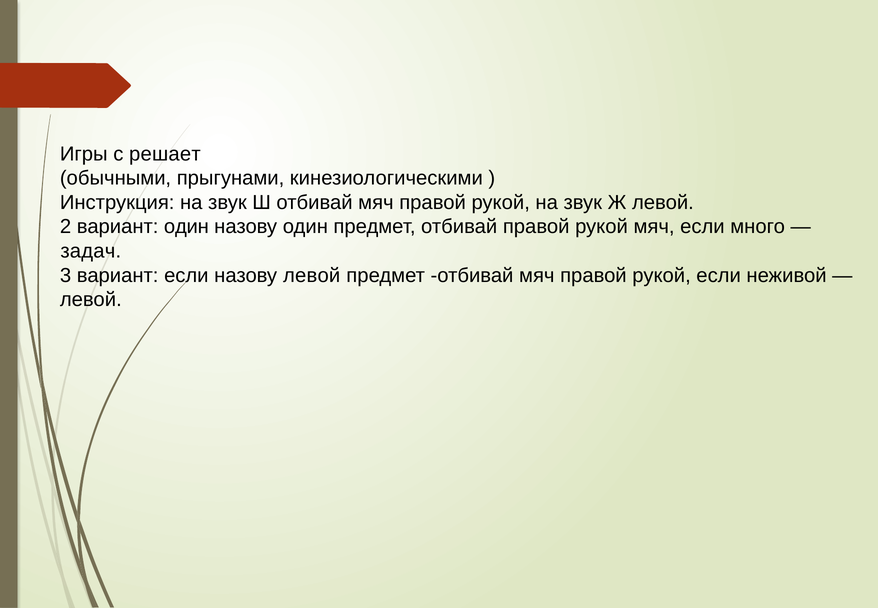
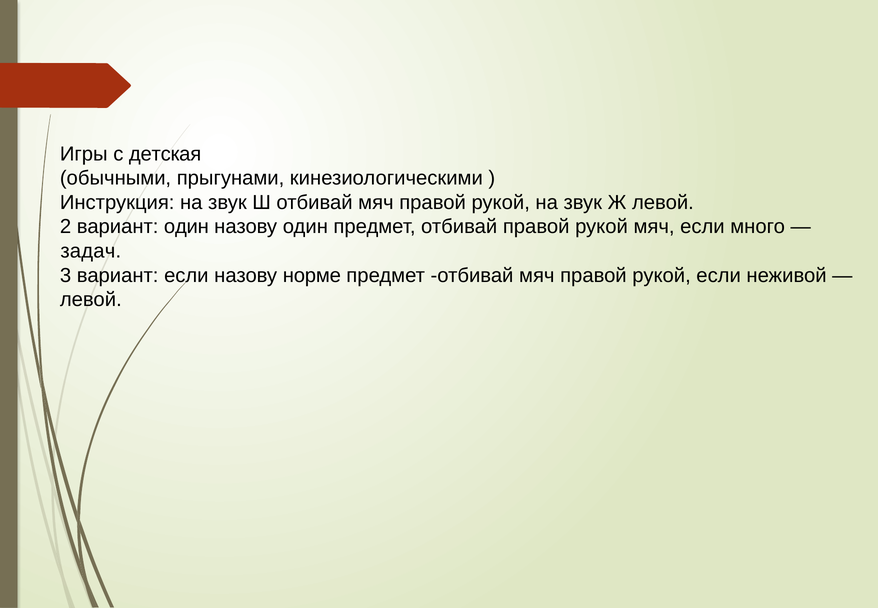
решает: решает -> детская (165, 154)
назову левой: левой -> норме (312, 275)
